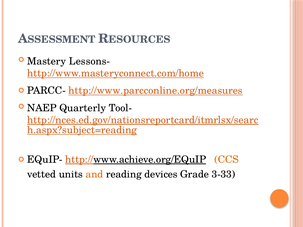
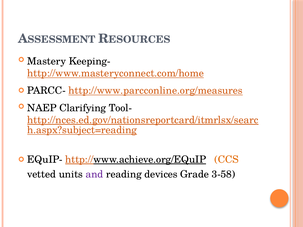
Lessons-: Lessons- -> Keeping- (90, 61)
Quarterly: Quarterly -> Clarifying (83, 108)
and colour: orange -> purple (94, 175)
3-33: 3-33 -> 3-58 (223, 175)
